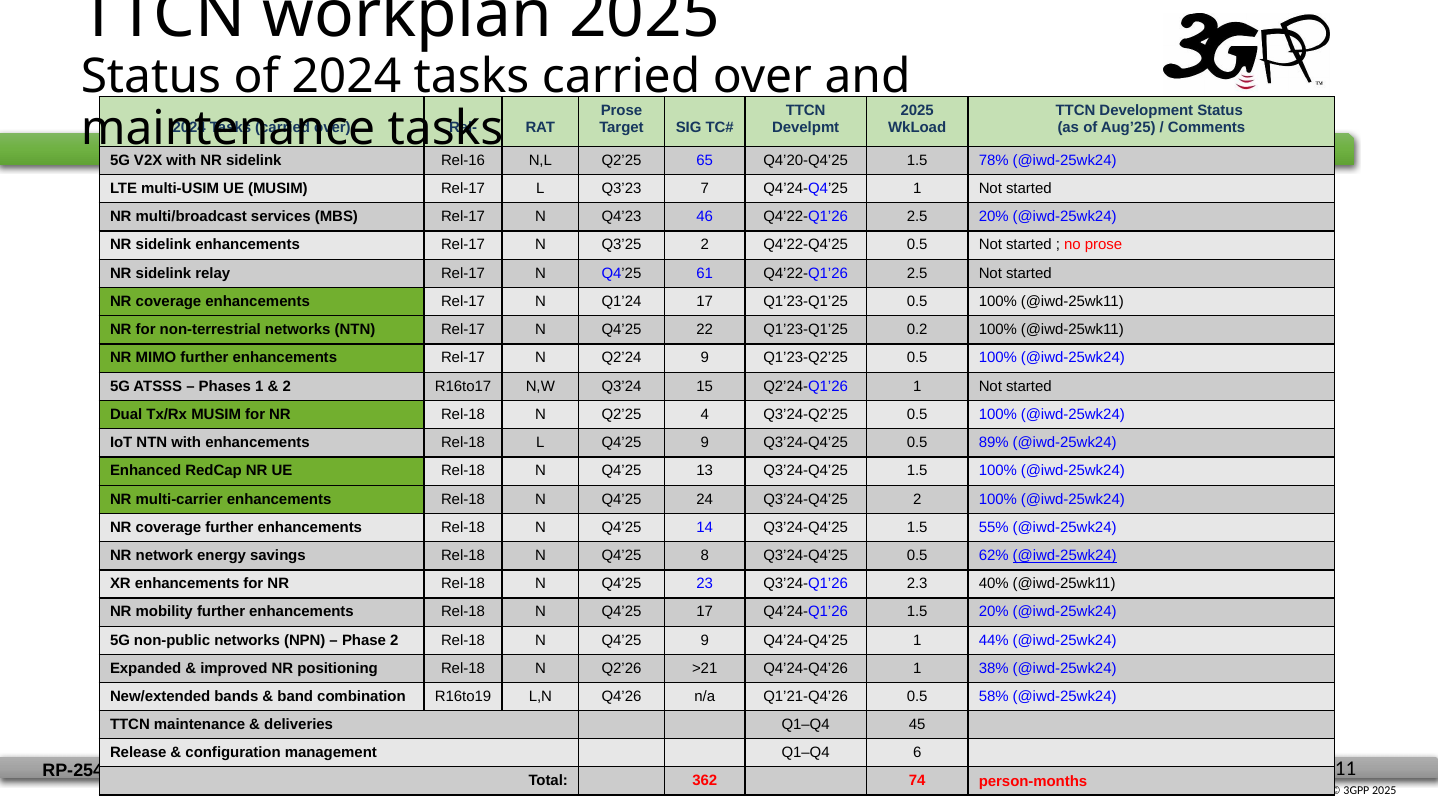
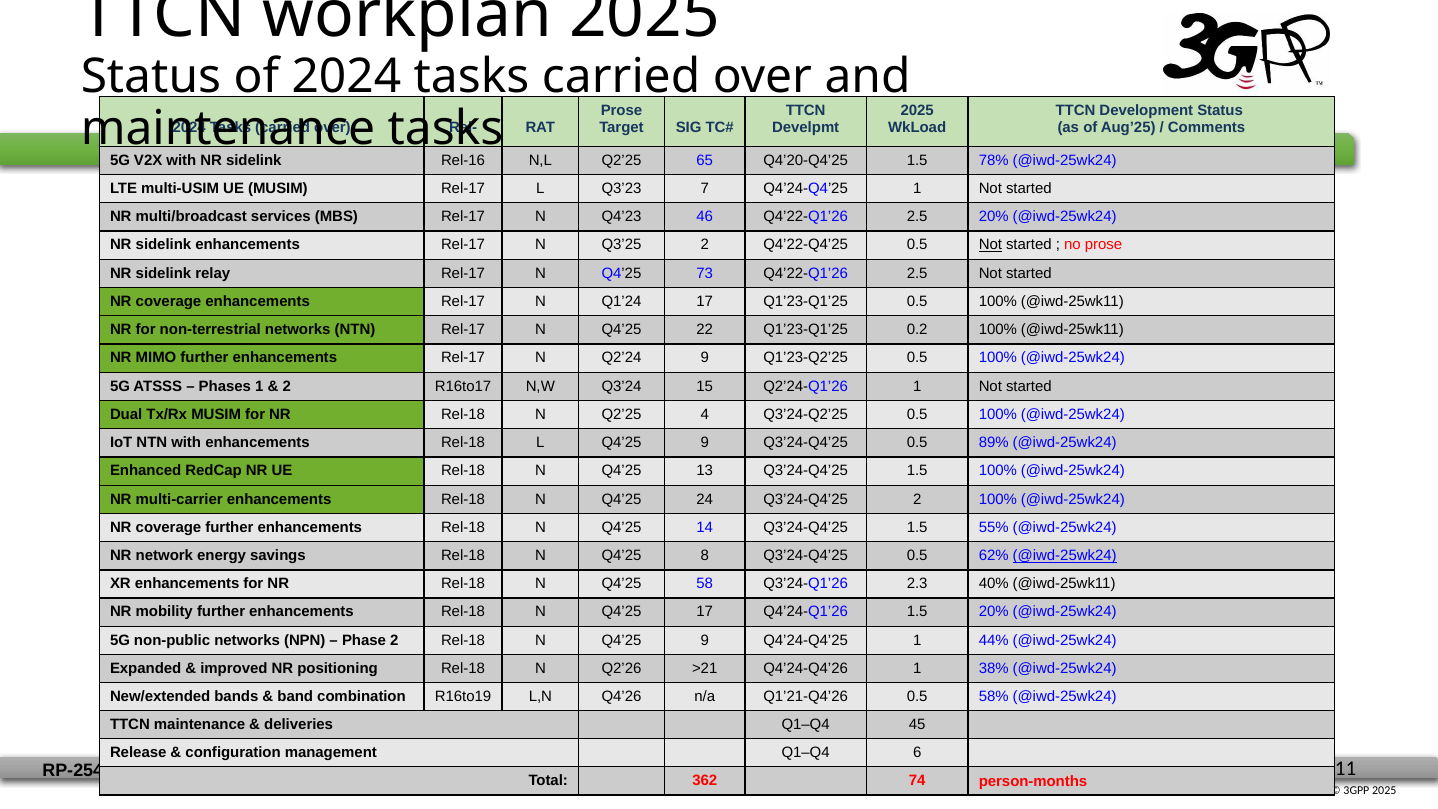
Not underline: none -> present (990, 245)
61: 61 -> 73 (705, 273)
23: 23 -> 58 (705, 584)
